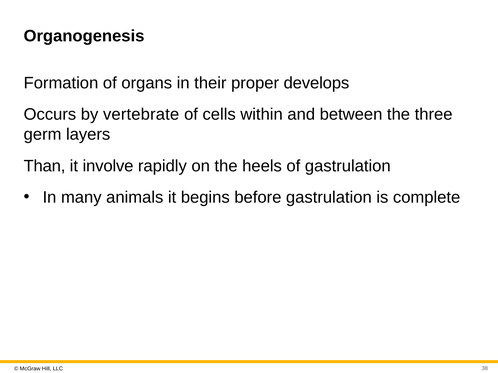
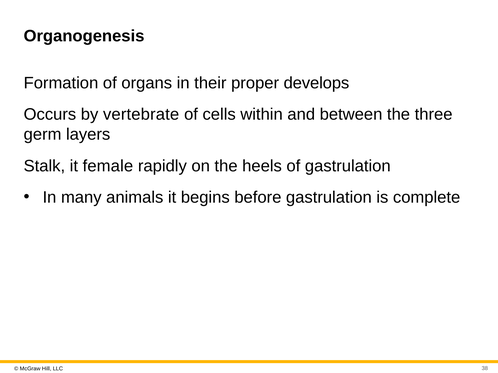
Than: Than -> Stalk (44, 166)
involve: involve -> female (108, 166)
